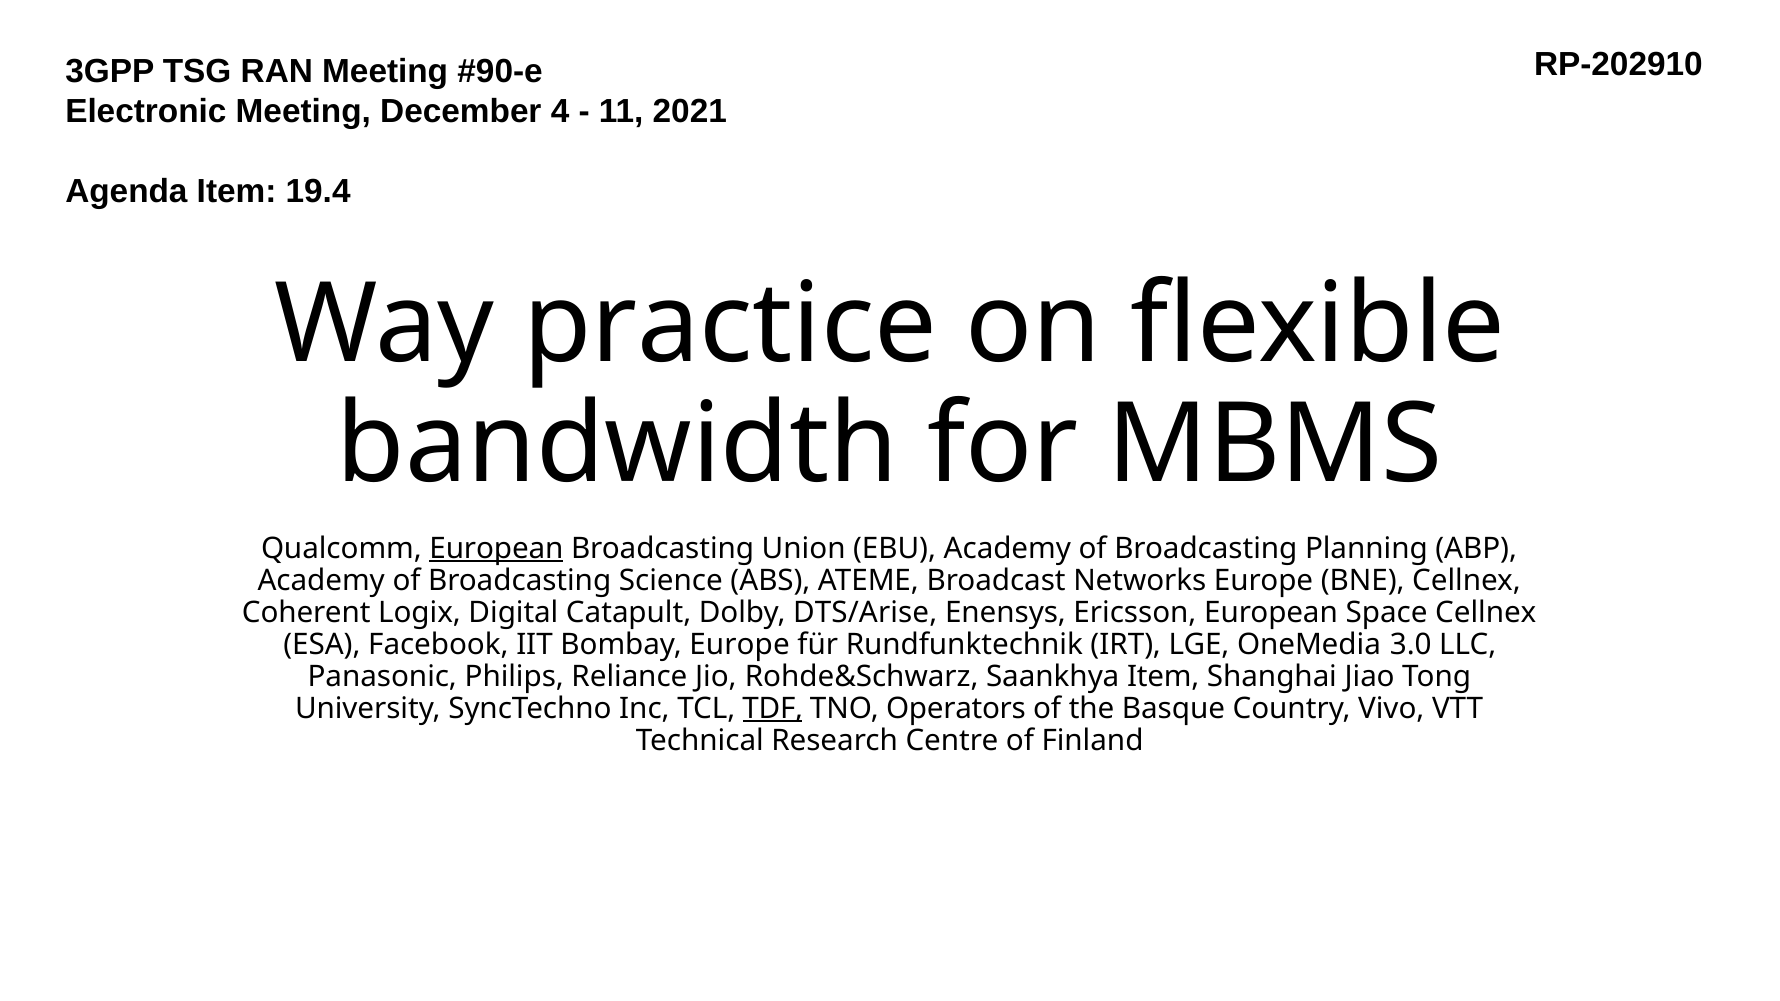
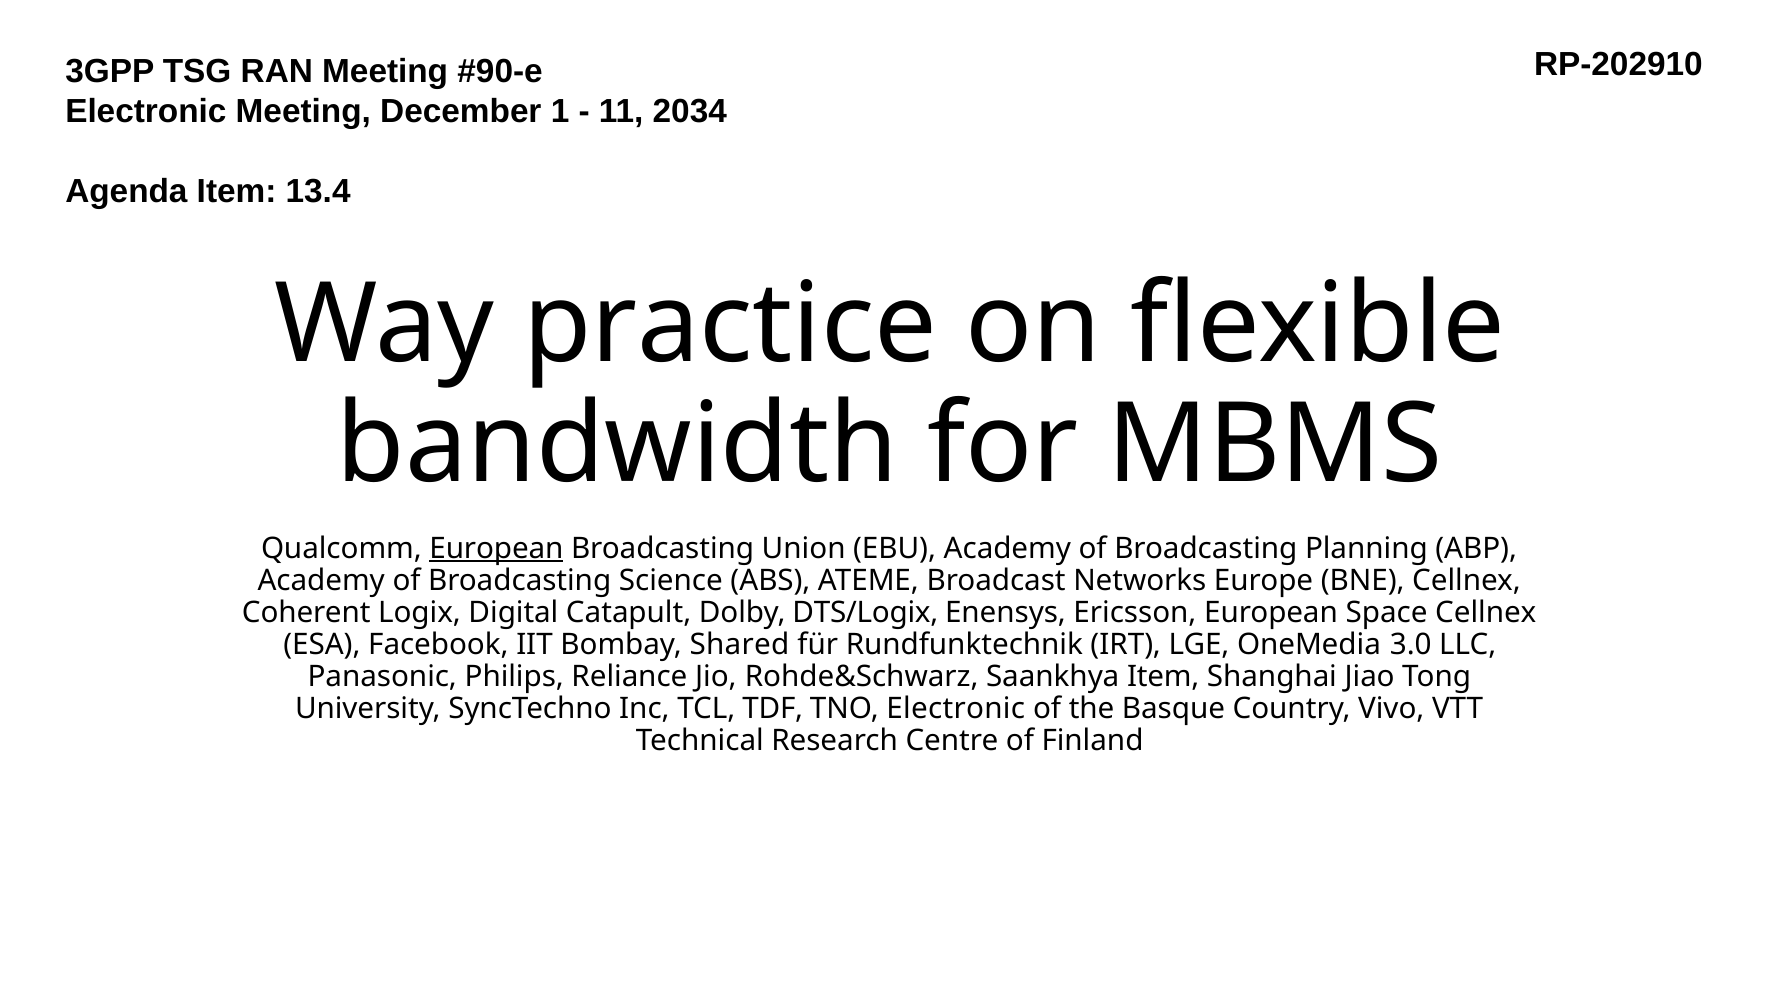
4: 4 -> 1 (560, 112)
2021: 2021 -> 2034 (690, 112)
19.4: 19.4 -> 13.4 (318, 192)
DTS/Arise: DTS/Arise -> DTS/Logix (865, 612)
Bombay Europe: Europe -> Shared (739, 644)
TDF underline: present -> none (773, 708)
TNO Operators: Operators -> Electronic (956, 708)
